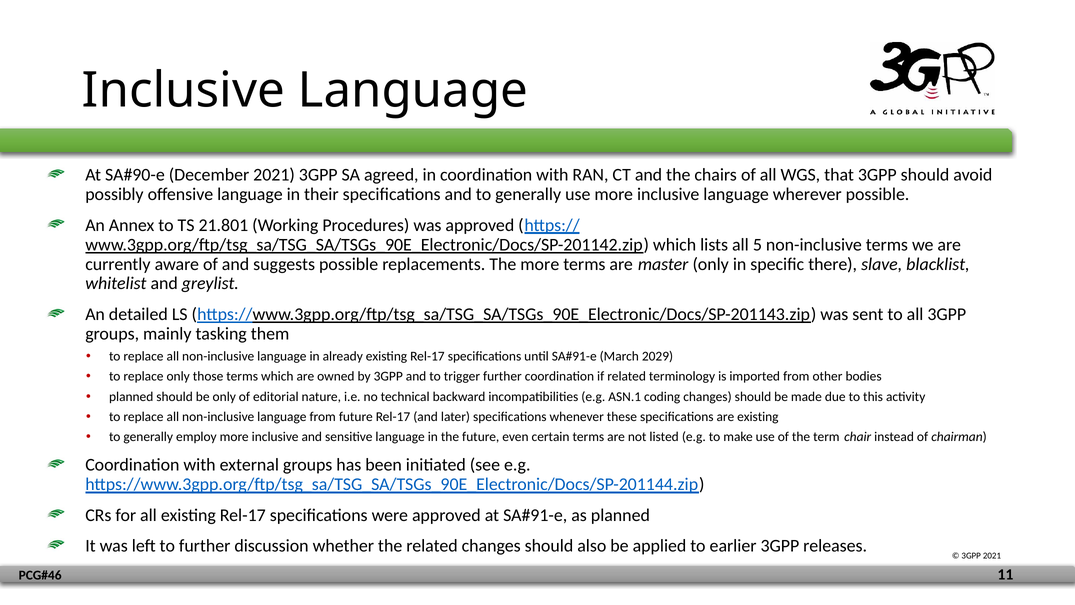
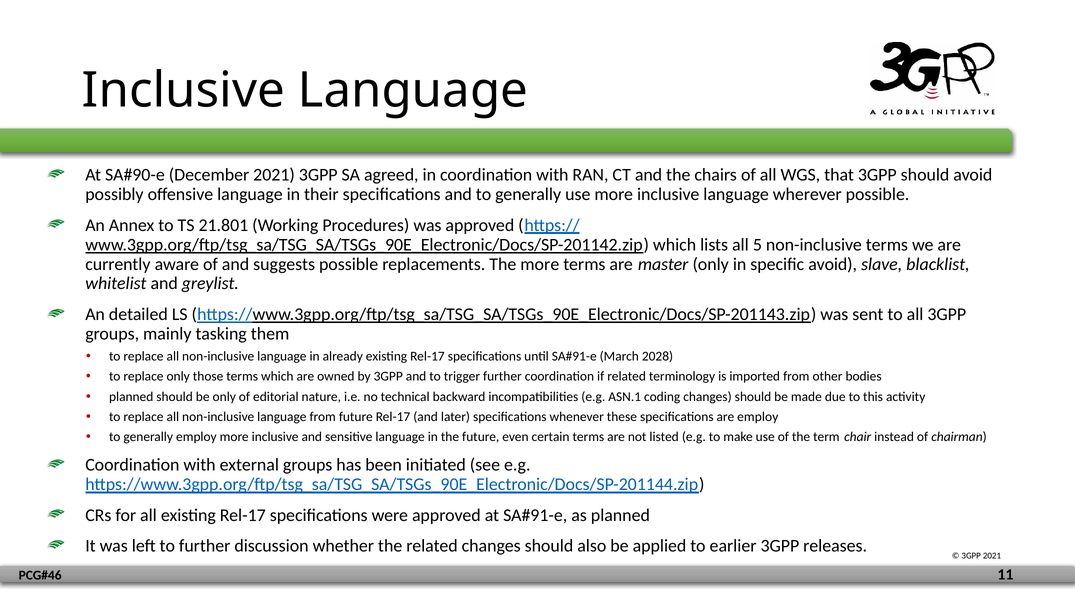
specific there: there -> avoid (833, 264)
2029: 2029 -> 2028 (658, 356)
are existing: existing -> employ (758, 416)
